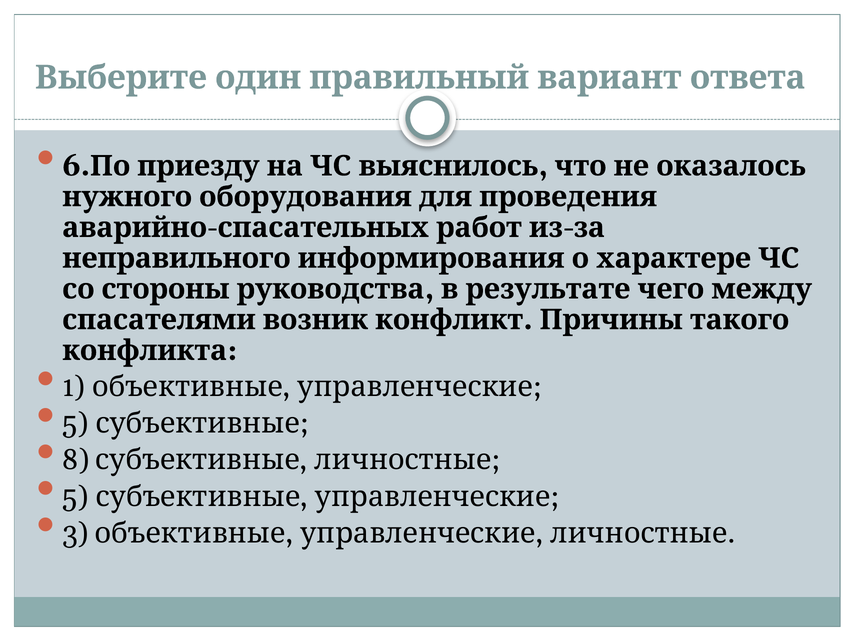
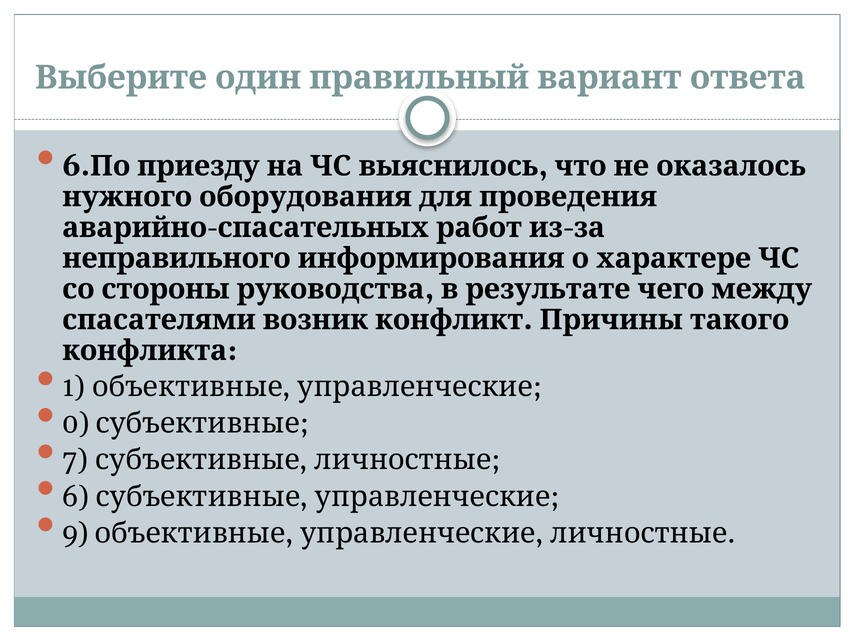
5: 5 -> 0 (76, 424)
8: 8 -> 7 (75, 460)
5: 5 -> 6 (76, 497)
3: 3 -> 9 (75, 533)
